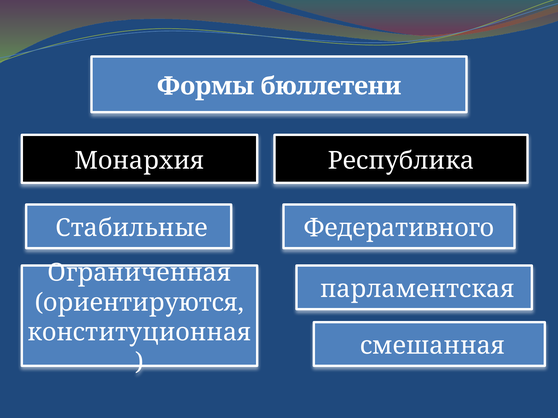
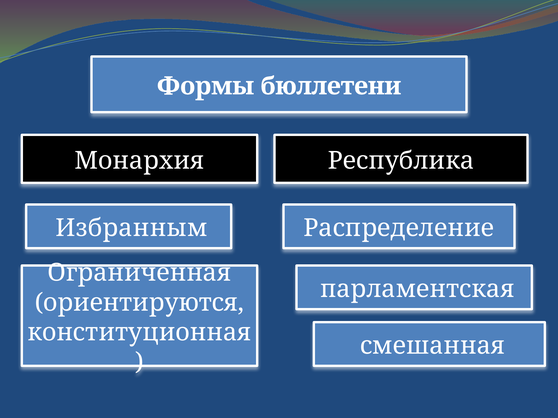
Стабильные: Стабильные -> Избранным (132, 228)
Федеративного: Федеративного -> Распределение (399, 228)
